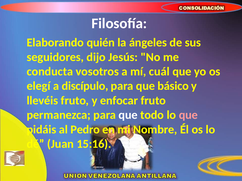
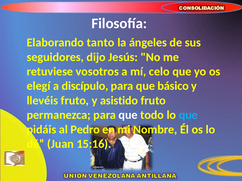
quién: quién -> tanto (101, 43)
conducta: conducta -> retuviese (50, 72)
cuál: cuál -> celo (159, 72)
enfocar: enfocar -> asistido (119, 101)
que colour: pink -> light blue (188, 115)
